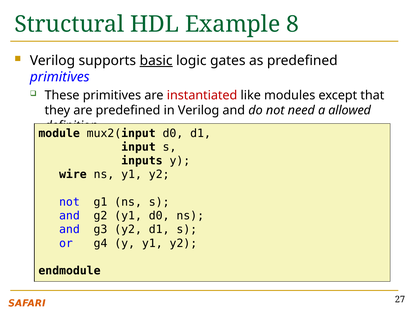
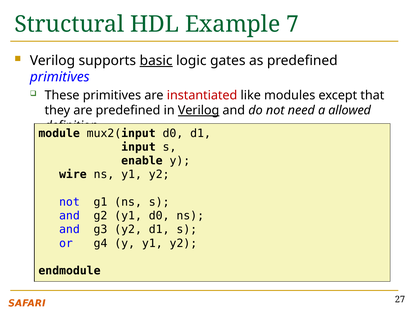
8: 8 -> 7 (293, 24)
Verilog underline: none -> present (199, 110)
inputs: inputs -> enable (142, 161)
